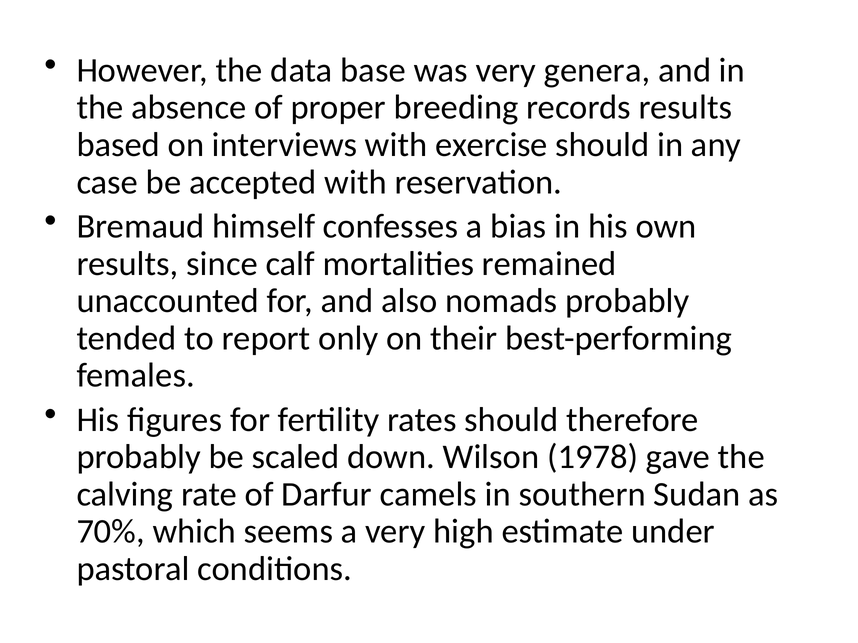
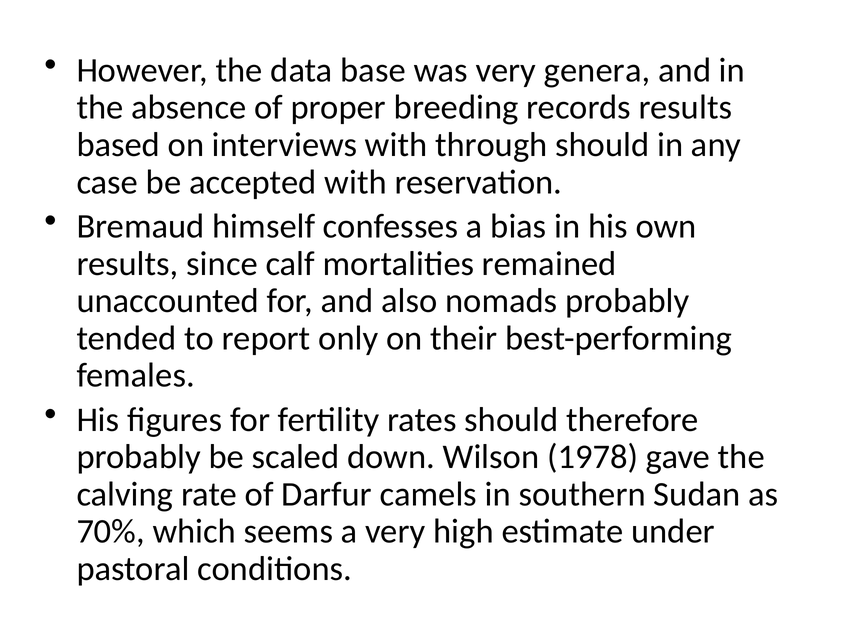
exercise: exercise -> through (491, 145)
